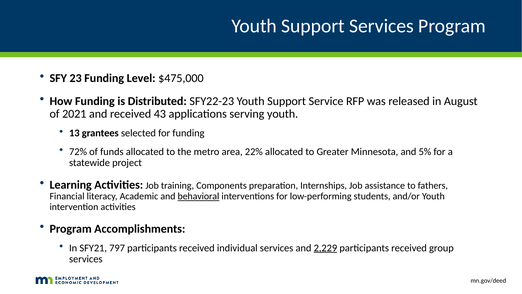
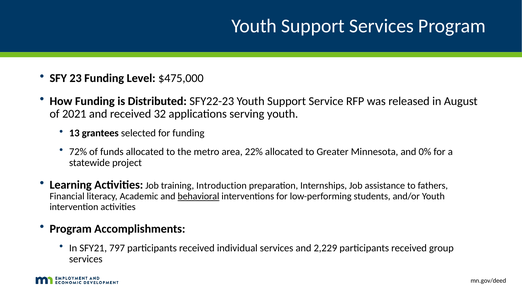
43: 43 -> 32 (160, 114)
5%: 5% -> 0% (425, 151)
Components: Components -> Introduction (221, 185)
2,229 underline: present -> none (325, 248)
